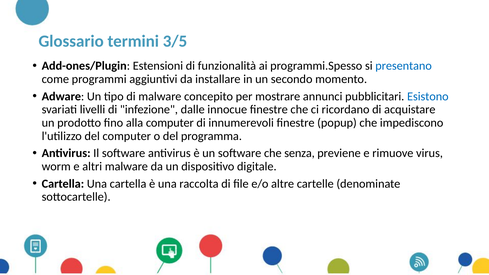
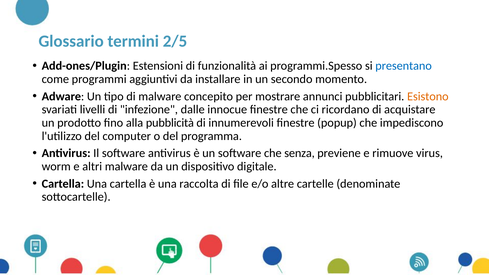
3/5: 3/5 -> 2/5 (175, 41)
Esistono colour: blue -> orange (428, 96)
alla computer: computer -> pubblicità (170, 123)
